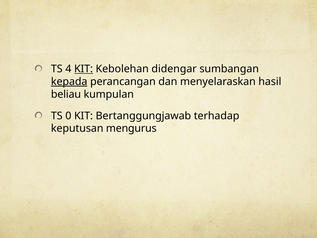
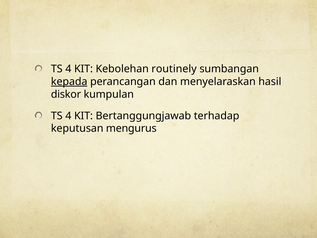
KIT underline: present -> none (84, 69)
didengar: didengar -> routinely (174, 69)
beliau: beliau -> diskor (66, 94)
0: 0 -> 4 (68, 116)
